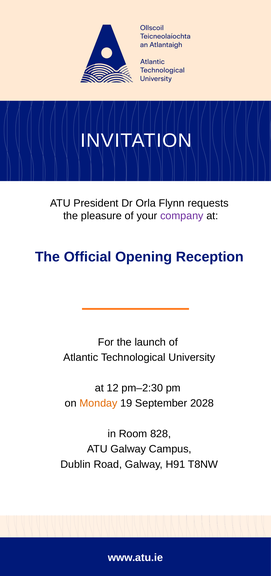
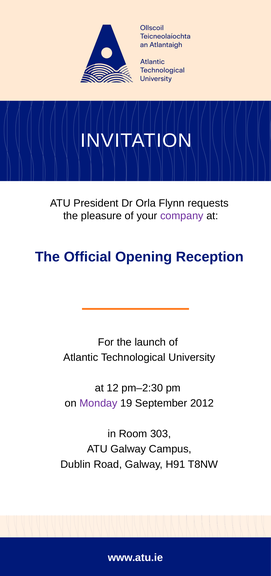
Monday colour: orange -> purple (98, 402)
2028: 2028 -> 2012 (202, 402)
828: 828 -> 303 (161, 433)
